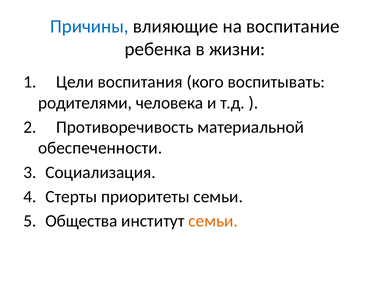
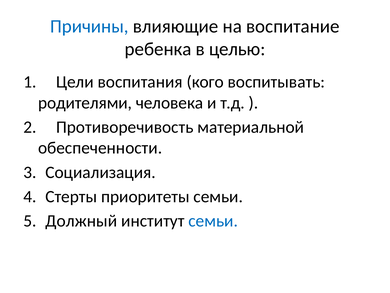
жизни: жизни -> целью (237, 49)
Общества: Общества -> Должный (81, 221)
семьи colour: orange -> blue (213, 221)
